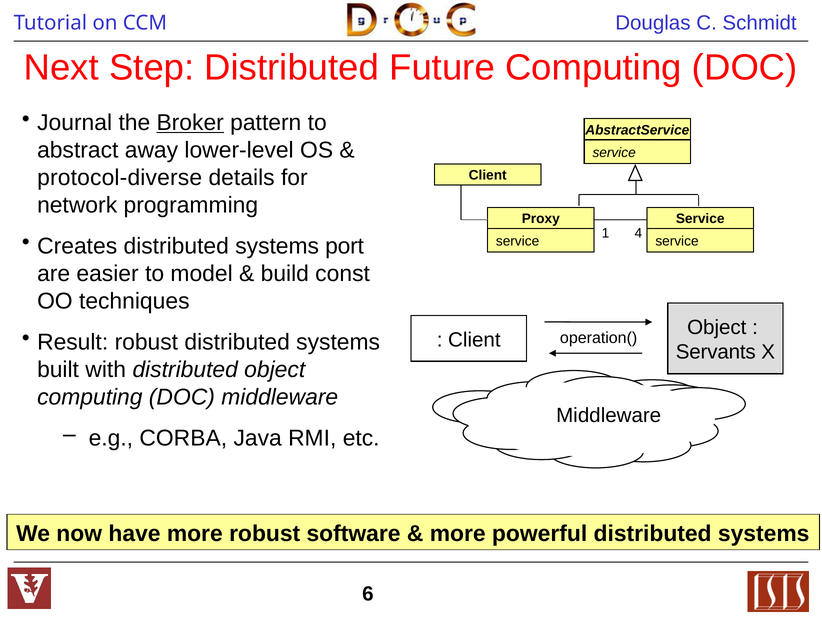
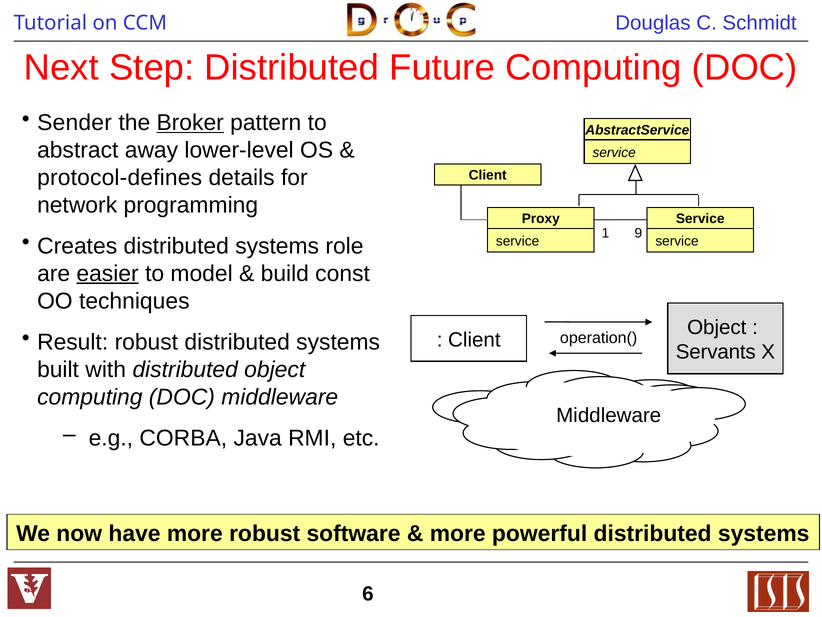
Journal: Journal -> Sender (75, 123)
protocol-diverse: protocol-diverse -> protocol-defines (120, 177)
4: 4 -> 9 (638, 233)
port: port -> role (344, 246)
easier underline: none -> present (108, 273)
